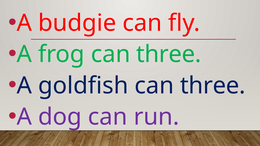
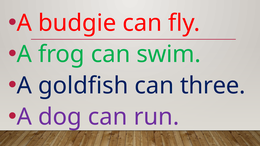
frog can three: three -> swim (169, 54)
